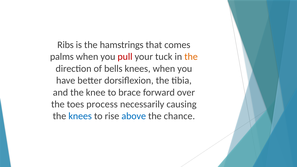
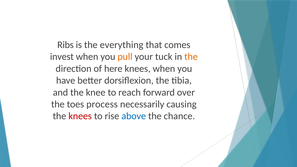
hamstrings: hamstrings -> everything (122, 45)
palms: palms -> invest (62, 57)
pull colour: red -> orange (125, 57)
bells: bells -> here (113, 69)
brace: brace -> reach (130, 92)
knees colour: blue -> red (80, 116)
